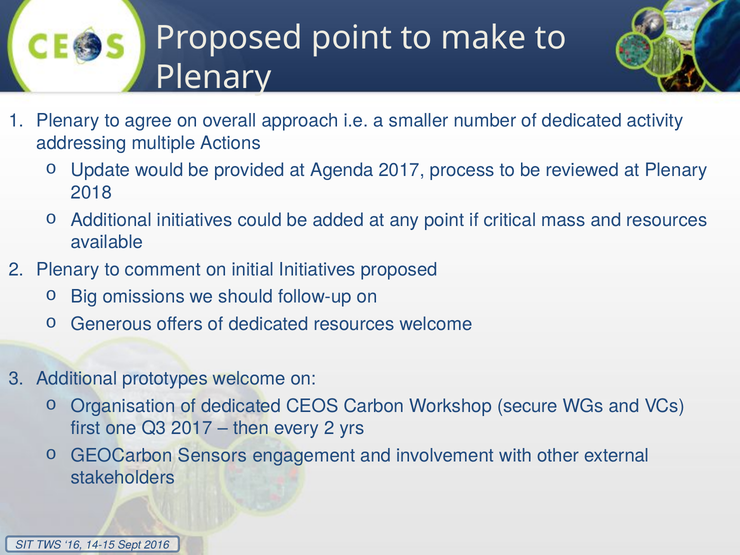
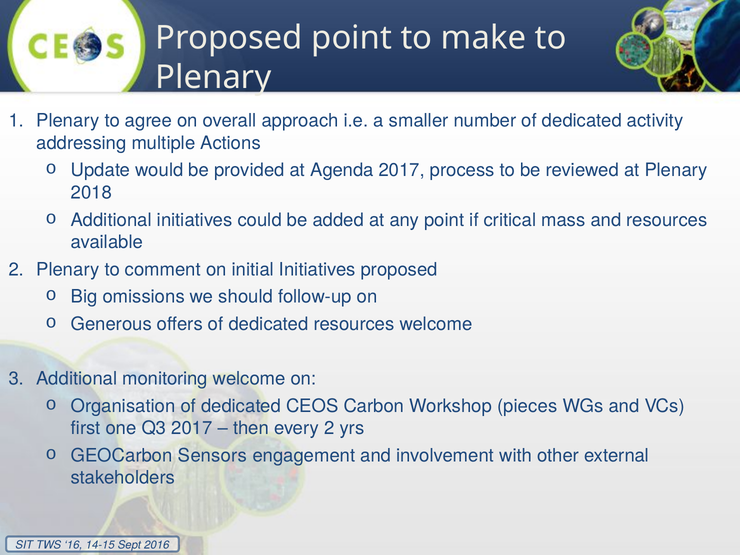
prototypes: prototypes -> monitoring (165, 379)
secure: secure -> pieces (527, 406)
